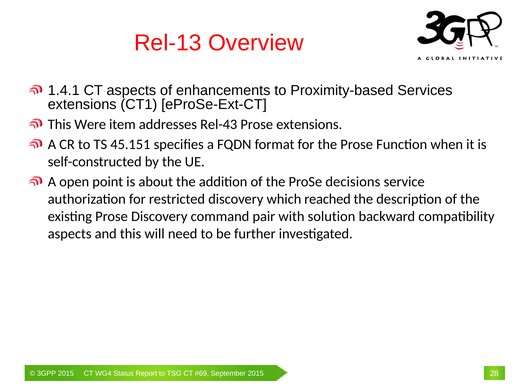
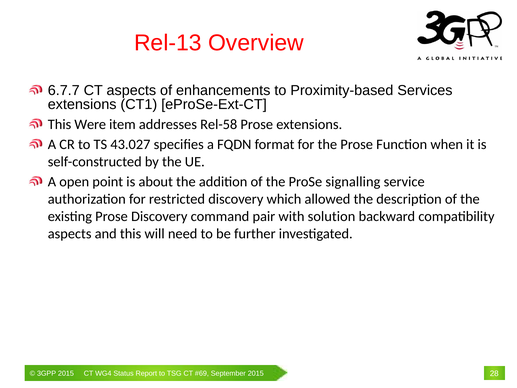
1.4.1: 1.4.1 -> 6.7.7 (64, 90)
Rel-43: Rel-43 -> Rel-58 (219, 124)
45.151: 45.151 -> 43.027 (130, 144)
decisions: decisions -> signalling (353, 182)
reached: reached -> allowed (327, 199)
